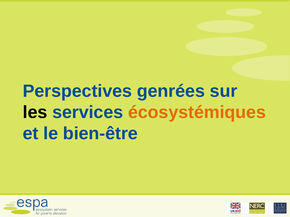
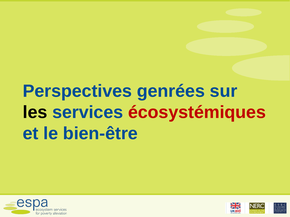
écosystémiques colour: orange -> red (197, 113)
